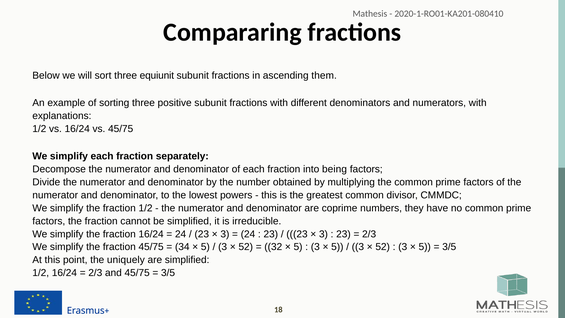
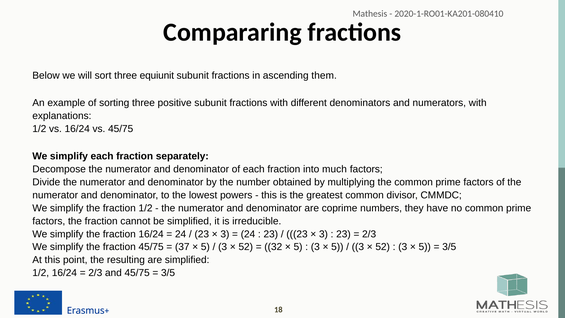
being: being -> much (334, 169)
34: 34 -> 37 (182, 247)
uniquely: uniquely -> resulting (126, 260)
